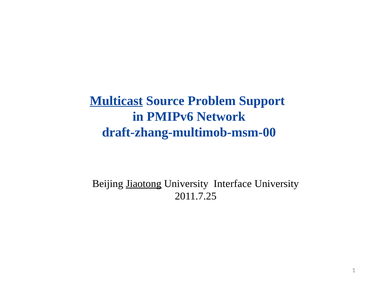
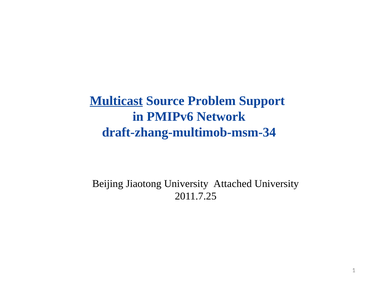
draft-zhang-multimob-msm-00: draft-zhang-multimob-msm-00 -> draft-zhang-multimob-msm-34 (189, 132)
Jiaotong underline: present -> none (144, 184)
Interface: Interface -> Attached (233, 184)
